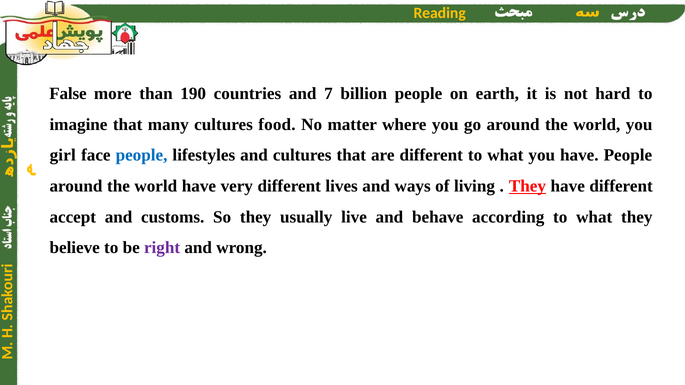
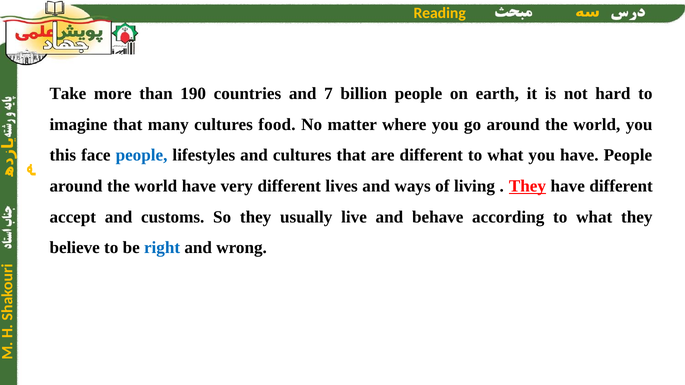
False: False -> Take (68, 94)
girl: girl -> this (63, 155)
right colour: purple -> blue (162, 248)
